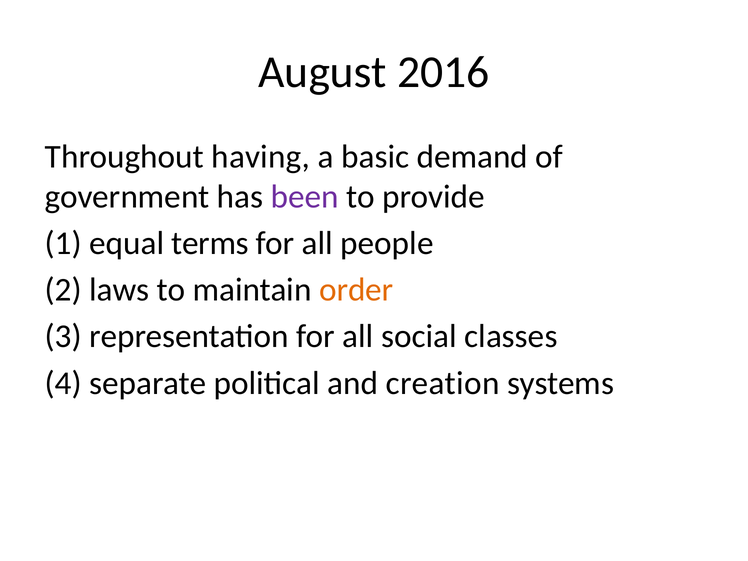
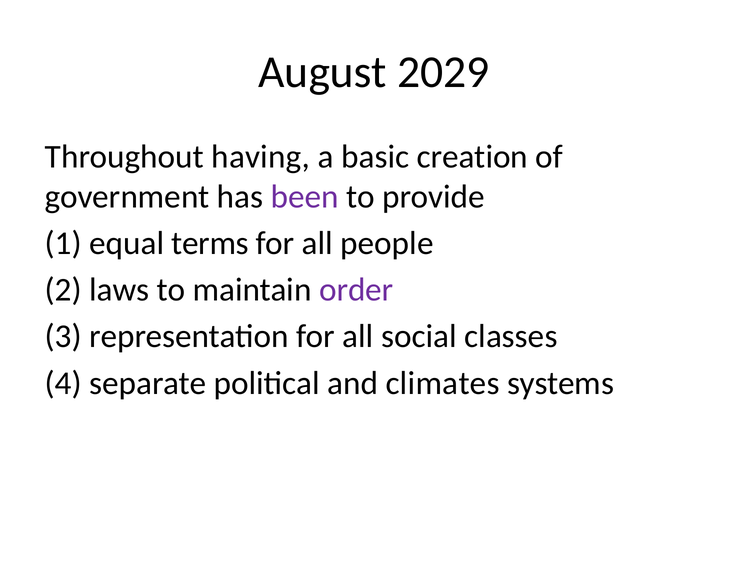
2016: 2016 -> 2029 (443, 72)
demand: demand -> creation (472, 157)
order colour: orange -> purple (356, 290)
creation: creation -> climates (443, 383)
